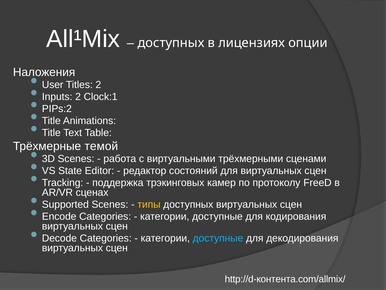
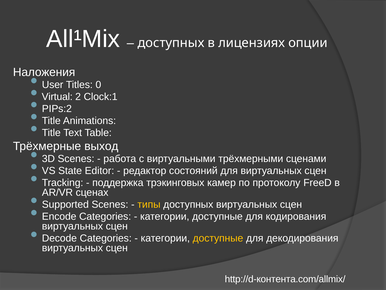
Titles 2: 2 -> 0 (98, 85)
Inputs: Inputs -> Virtual (57, 97)
темой: темой -> выход (101, 146)
доступные colour: light blue -> yellow (218, 238)
